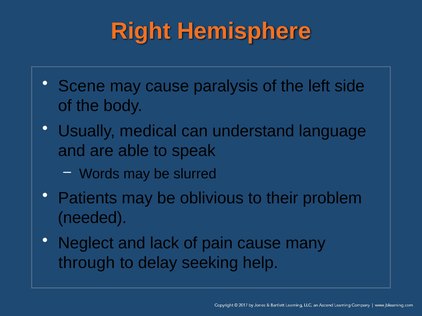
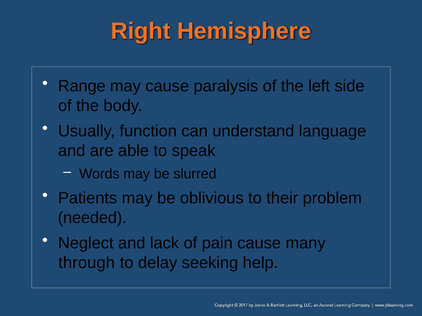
Scene: Scene -> Range (82, 86)
medical: medical -> function (148, 131)
